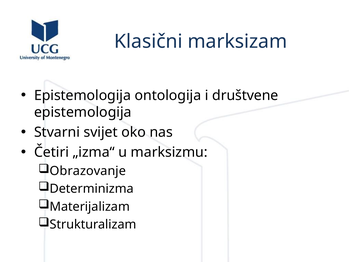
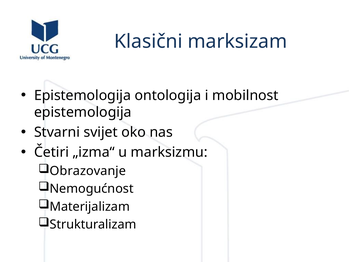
društvene: društvene -> mobilnost (245, 95)
Determinizma: Determinizma -> Nemogućnost (92, 189)
